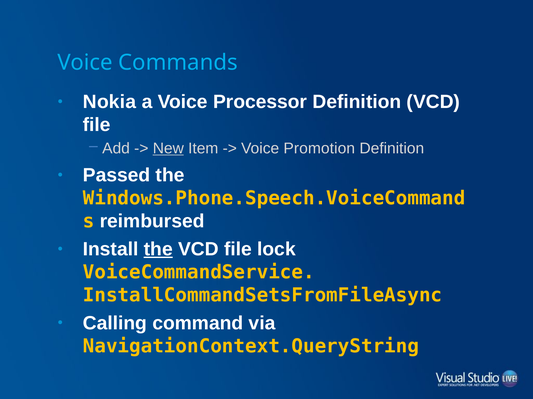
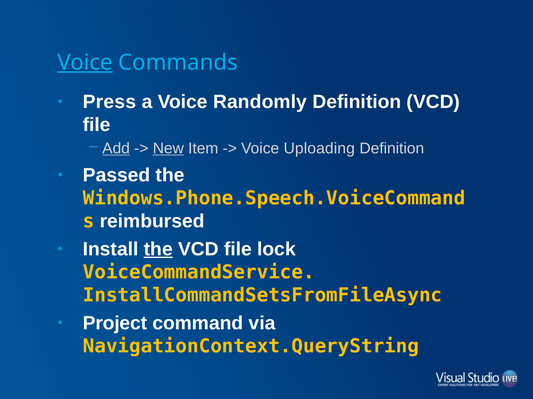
Voice underline: none -> present (85, 63)
Nokia: Nokia -> Press (110, 102)
Processor: Processor -> Randomly (260, 102)
Add underline: none -> present (116, 149)
Promotion: Promotion -> Uploading (319, 149)
Calling: Calling -> Project (115, 324)
